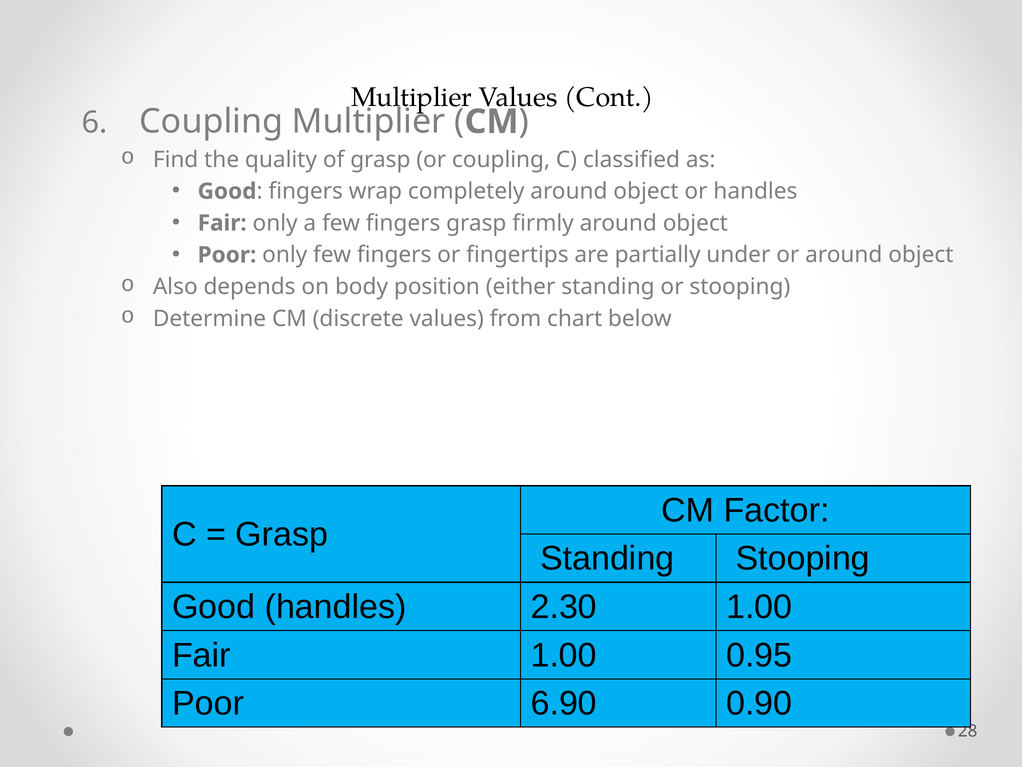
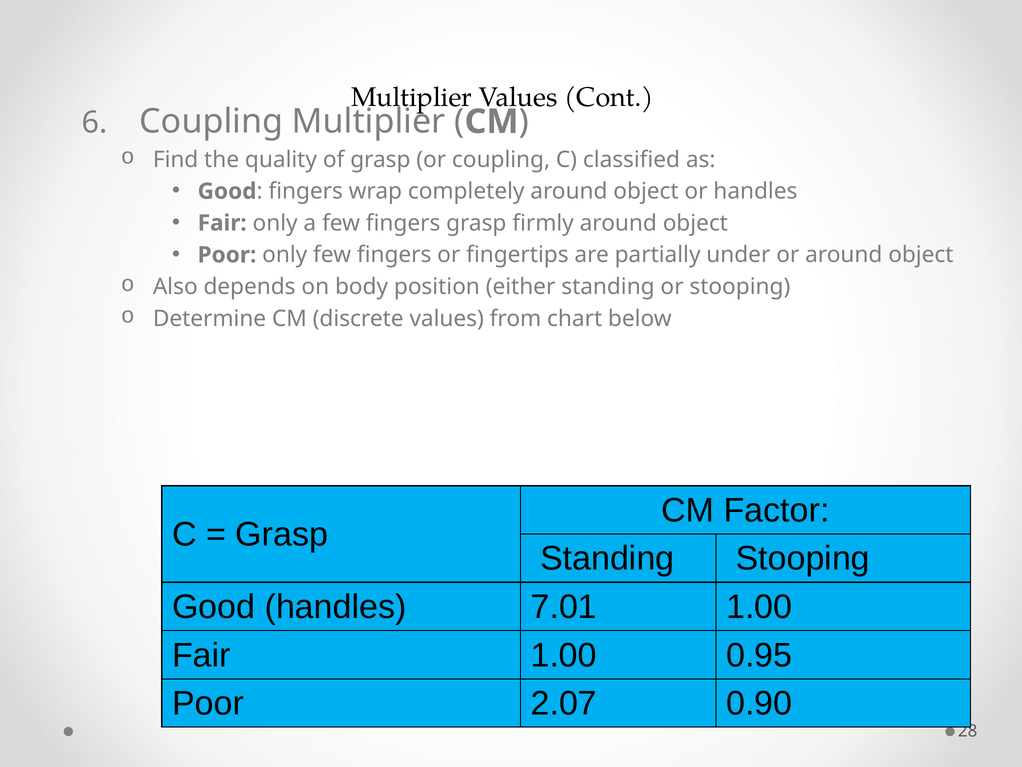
2.30: 2.30 -> 7.01 (564, 607)
6.90: 6.90 -> 2.07 (564, 703)
